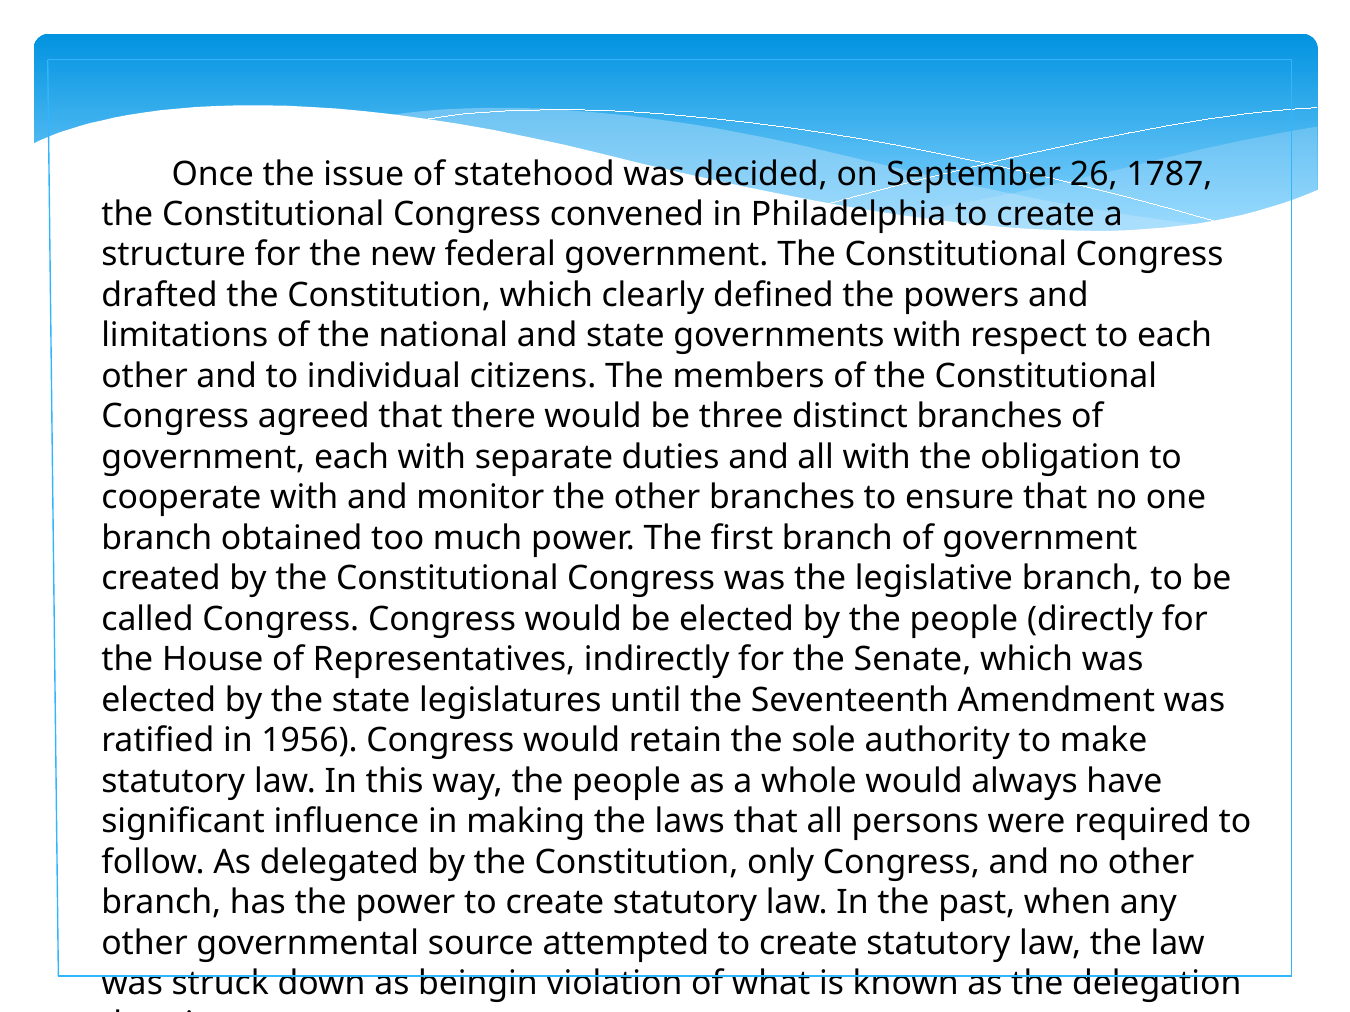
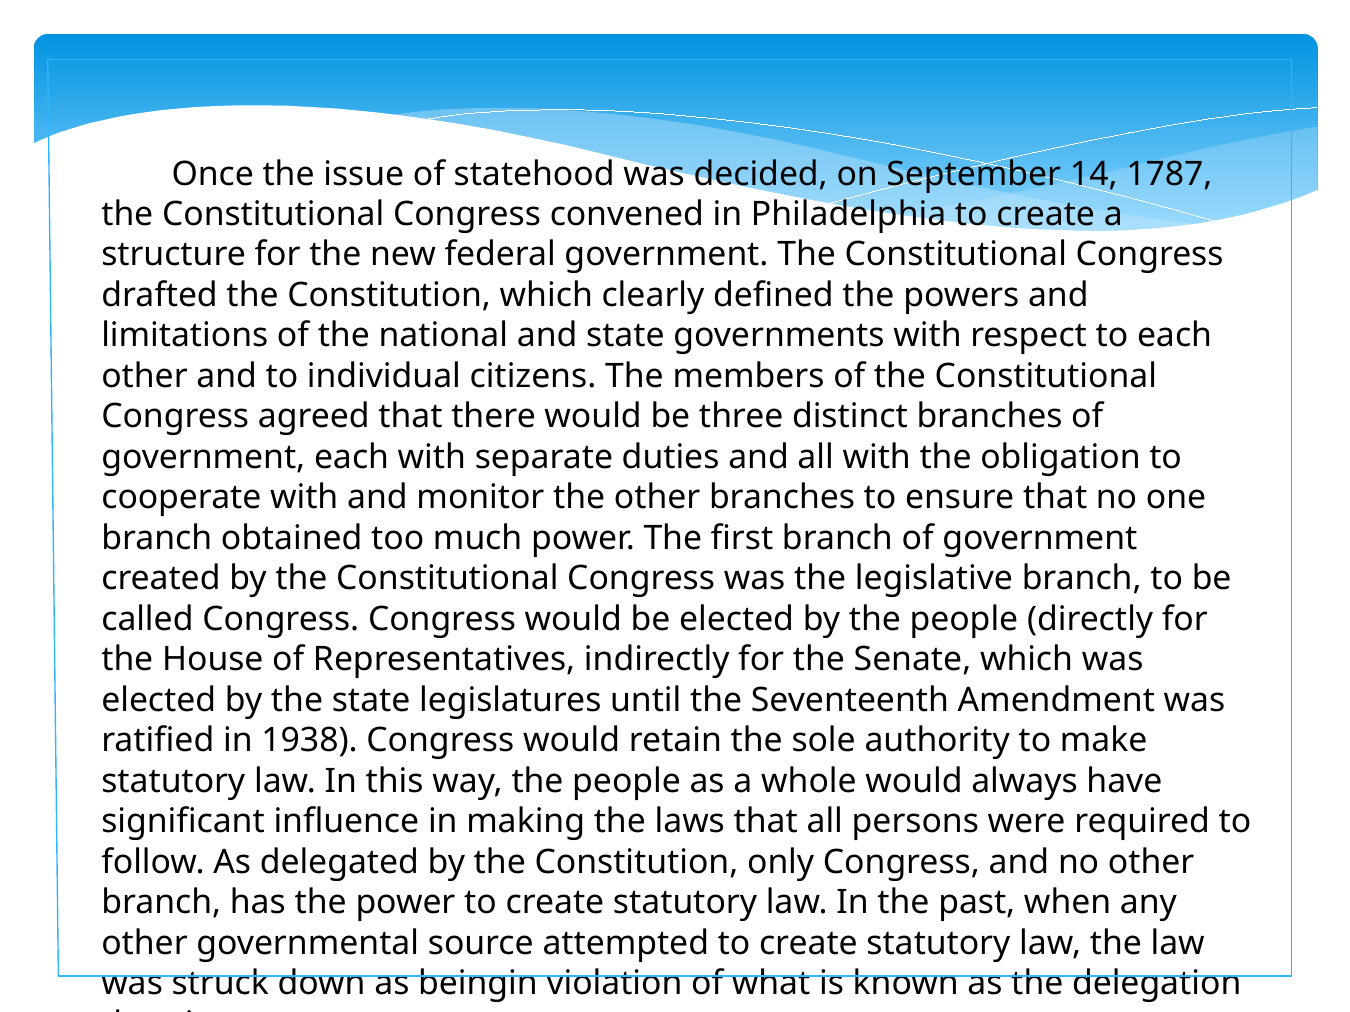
26: 26 -> 14 (1094, 174)
1956: 1956 -> 1938 (310, 741)
